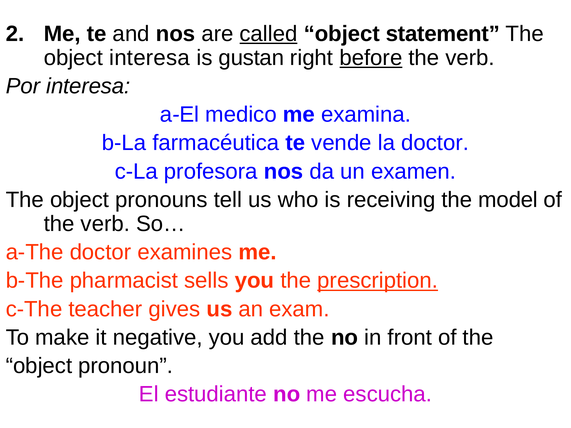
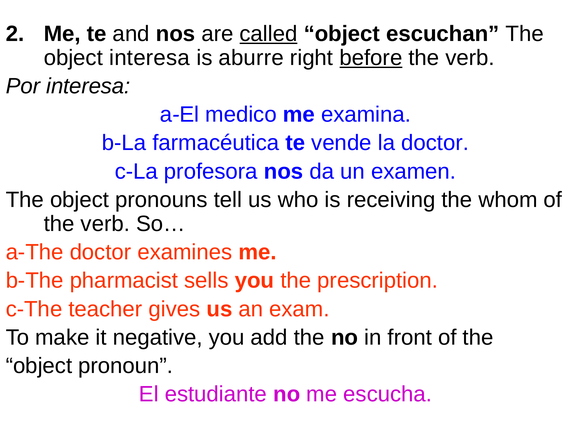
statement: statement -> escuchan (443, 34)
gustan: gustan -> aburre (251, 58)
model: model -> whom (508, 200)
prescription underline: present -> none (378, 281)
